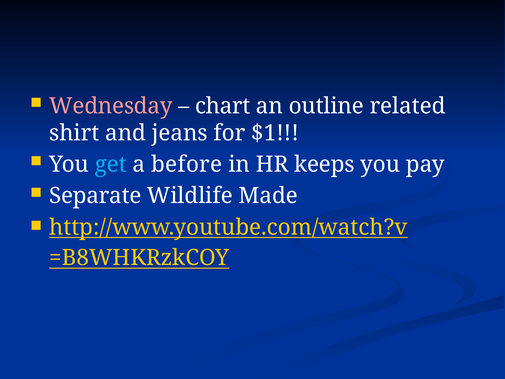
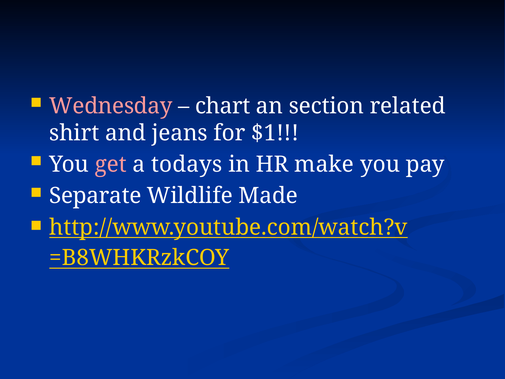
outline: outline -> section (326, 106)
get colour: light blue -> pink (111, 164)
before: before -> todays (187, 164)
keeps: keeps -> make (324, 164)
